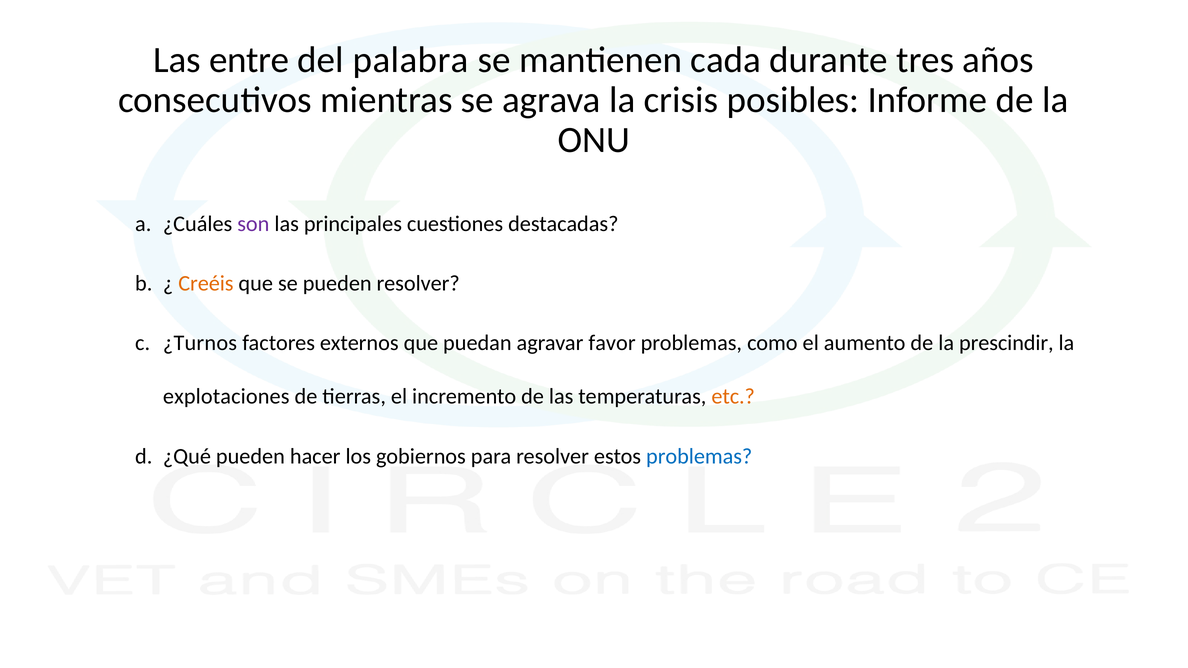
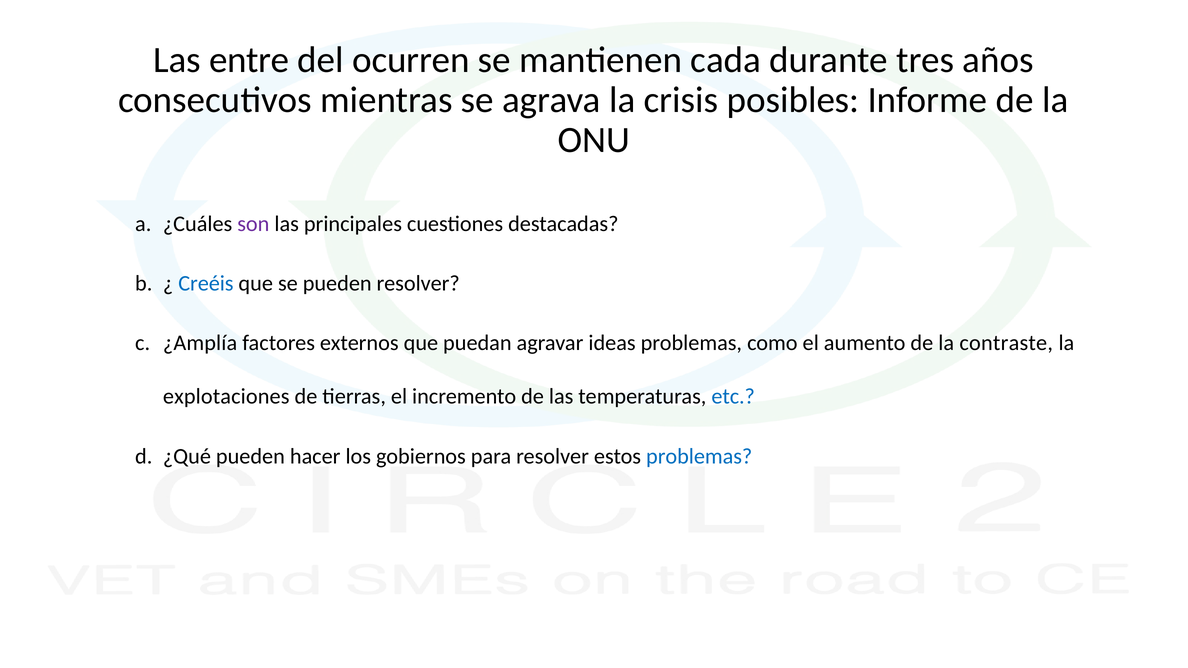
palabra: palabra -> ocurren (411, 60)
Creéis colour: orange -> blue (206, 284)
¿Turnos: ¿Turnos -> ¿Amplía (200, 343)
favor: favor -> ideas (612, 343)
prescindir: prescindir -> contraste (1006, 343)
etc colour: orange -> blue (733, 397)
